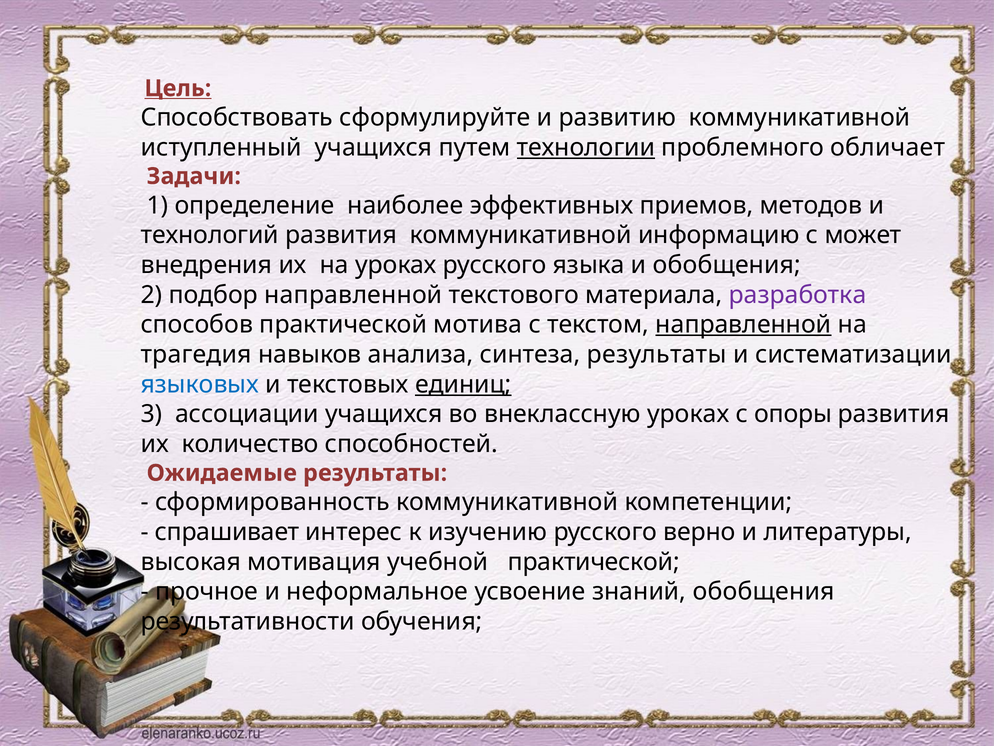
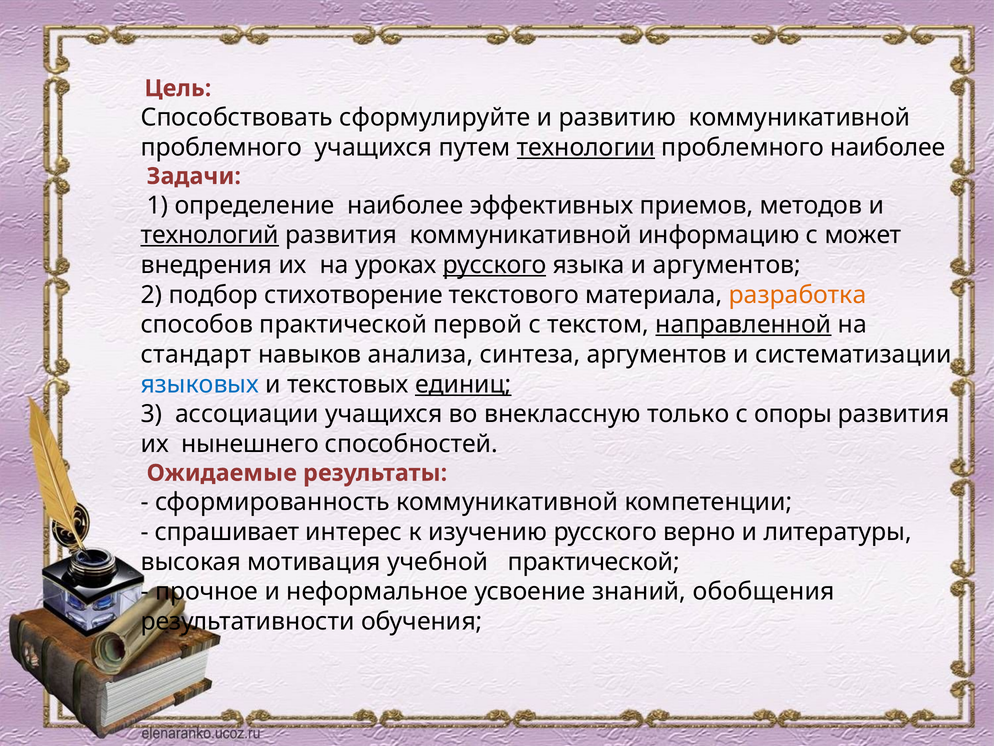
Цель underline: present -> none (178, 88)
иступленный: иступленный -> проблемного (221, 147)
проблемного обличает: обличает -> наиболее (888, 147)
технологий underline: none -> present (210, 235)
русского underline: none -> present (495, 265)
и обобщения: обобщения -> аргументов (727, 265)
подбор направленной: направленной -> стихотворение (354, 295)
разработка colour: purple -> orange (798, 295)
мотива: мотива -> первой (478, 325)
трагедия: трагедия -> стандарт (196, 354)
синтеза результаты: результаты -> аргументов (657, 354)
внеклассную уроках: уроках -> только (688, 414)
количество: количество -> нынешнего (250, 444)
